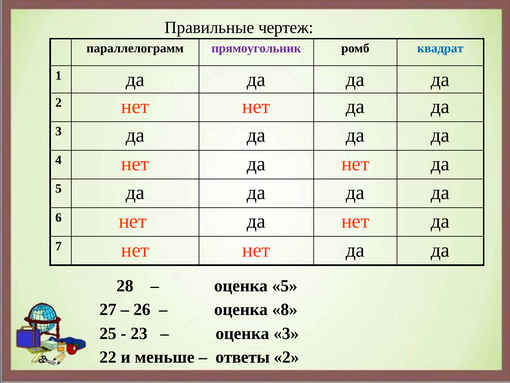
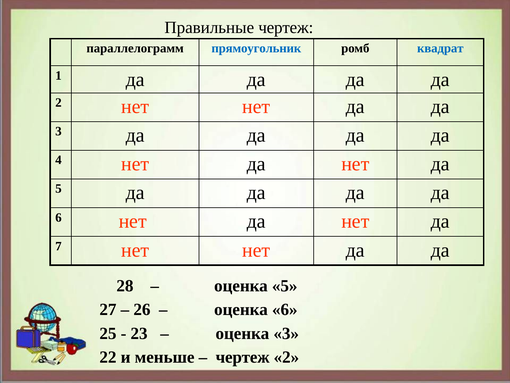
прямоугольник colour: purple -> blue (256, 48)
оценка 8: 8 -> 6 (285, 309)
ответы: ответы -> чертеж (243, 357)
